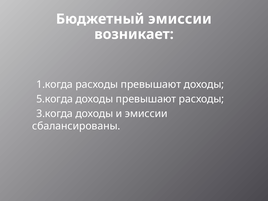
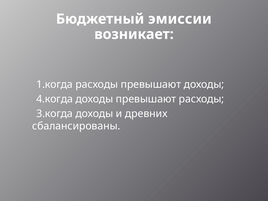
5.когда: 5.когда -> 4.когда (55, 99)
и эмиссии: эмиссии -> древних (146, 114)
